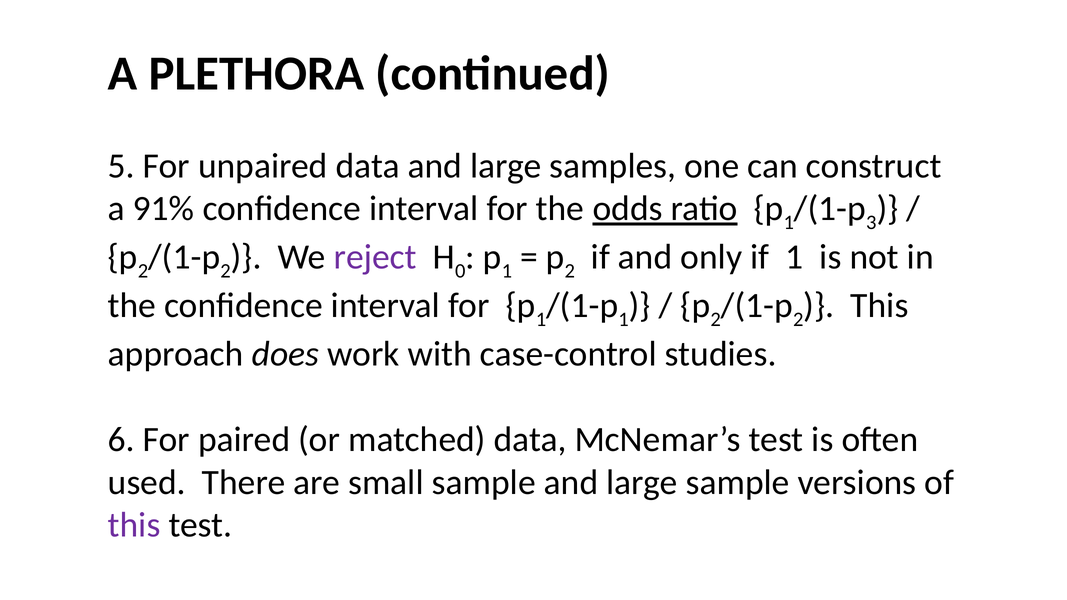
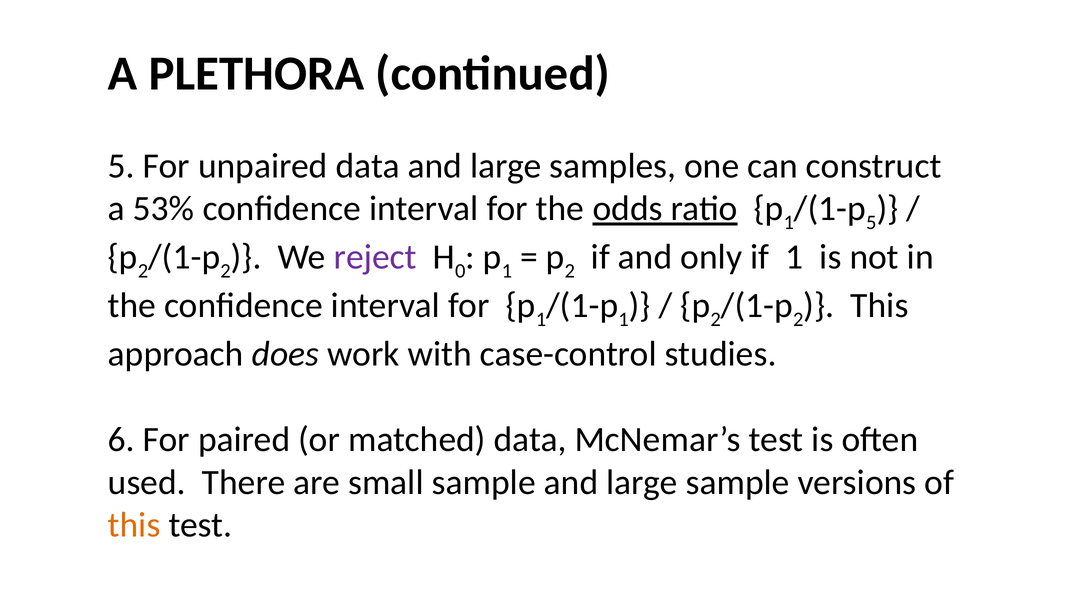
91%: 91% -> 53% (164, 209)
3: 3 -> 5 (871, 223)
this colour: purple -> orange (134, 525)
